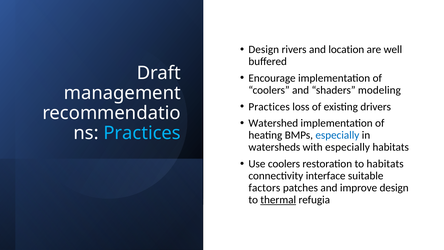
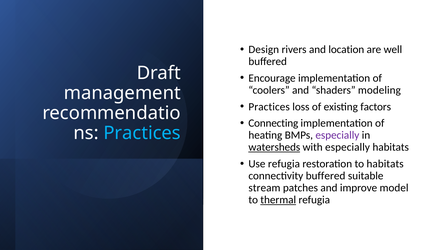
drivers: drivers -> factors (376, 107)
Watershed: Watershed -> Connecting (273, 123)
especially colour: blue -> purple (337, 135)
watersheds underline: none -> present (274, 147)
Use coolers: coolers -> refugia (284, 164)
connectivity interface: interface -> buffered (326, 176)
factors: factors -> stream (264, 188)
improve design: design -> model (394, 188)
